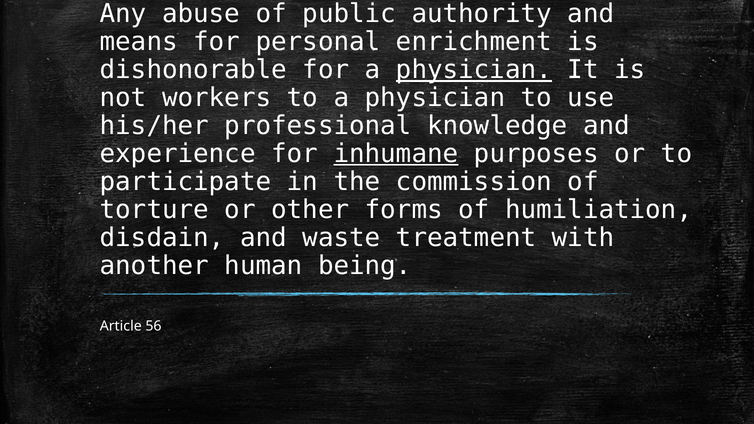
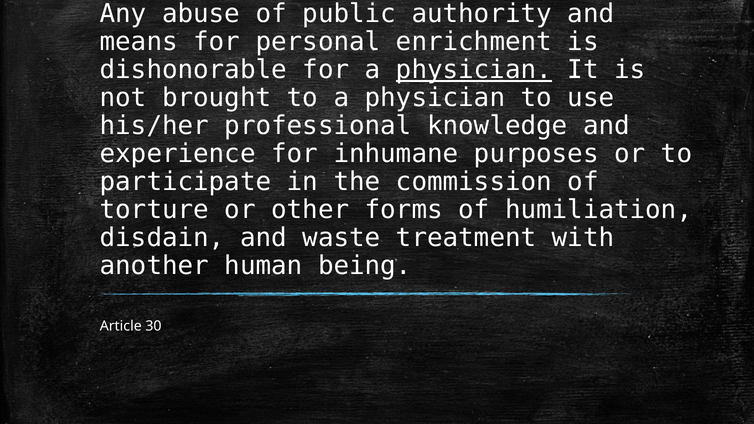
workers: workers -> brought (217, 98)
inhumane underline: present -> none (396, 154)
56: 56 -> 30 (153, 326)
